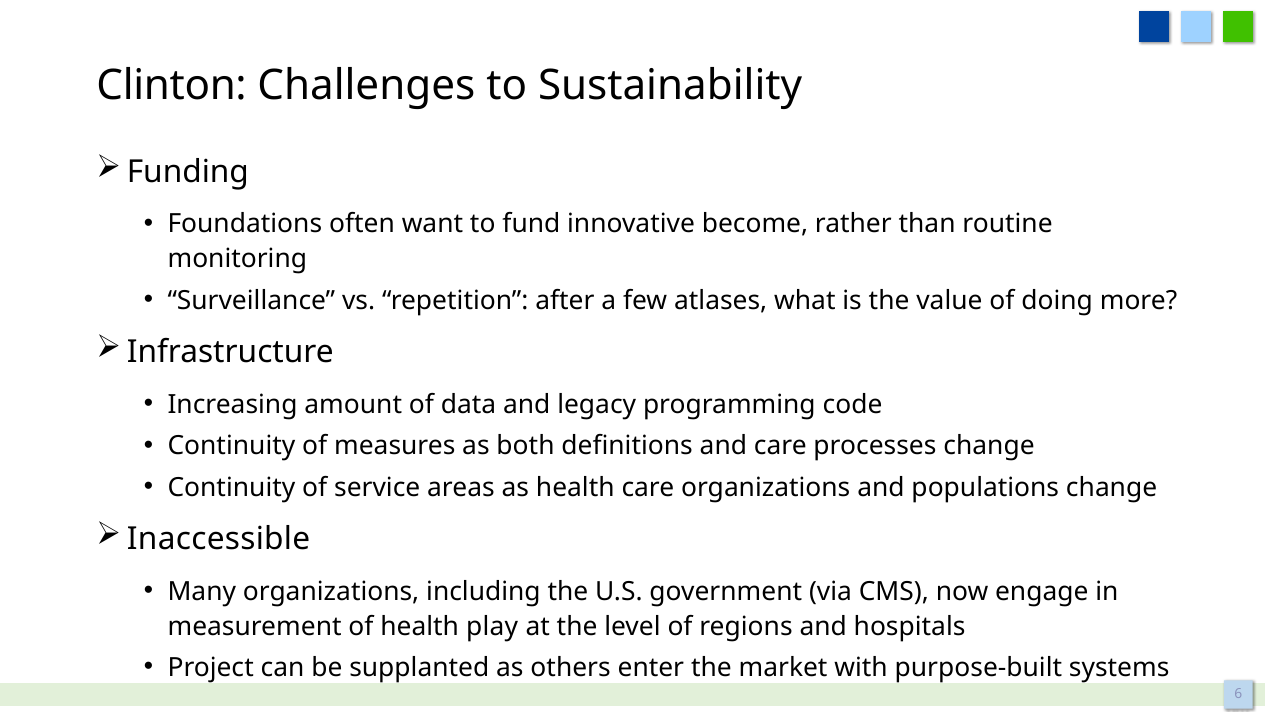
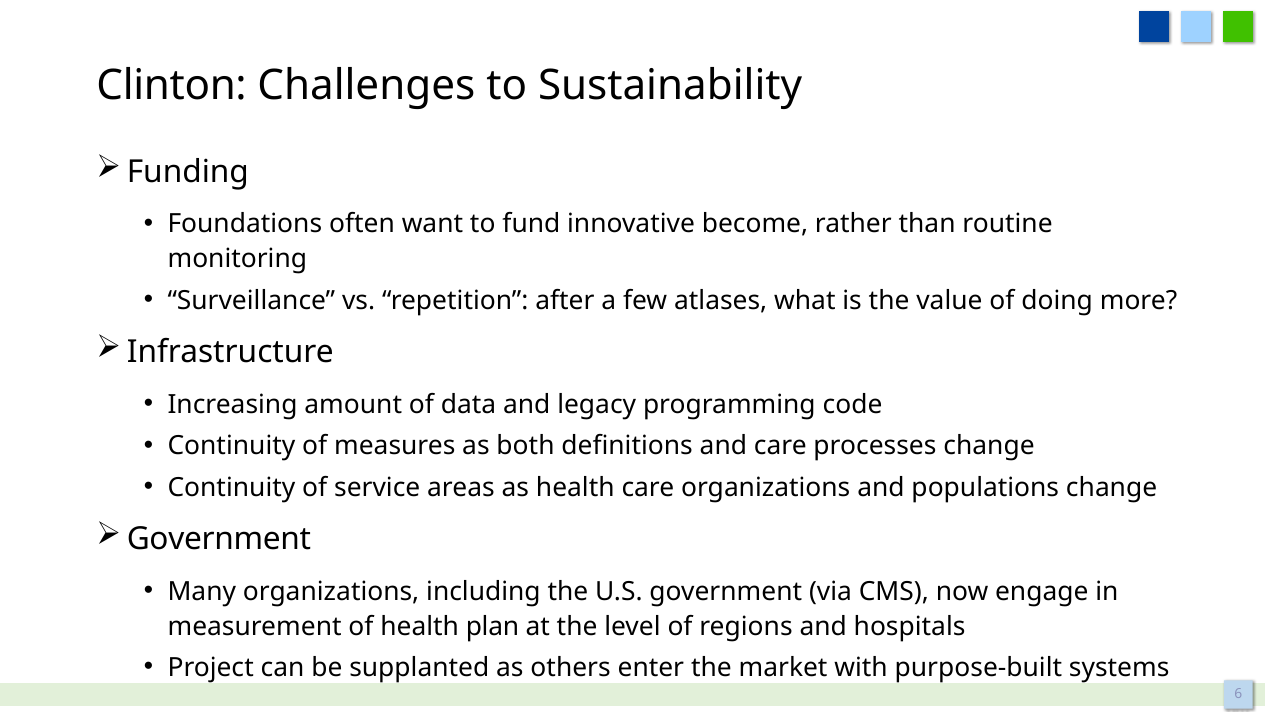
Inaccessible: Inaccessible -> Government (219, 539)
play: play -> plan (492, 626)
